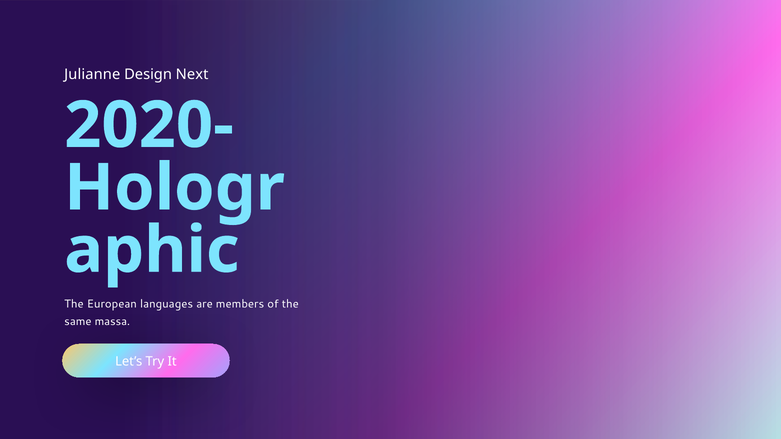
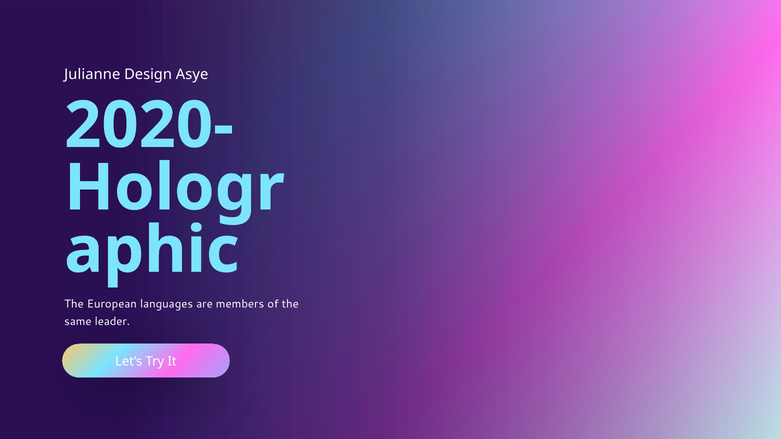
Next: Next -> Asye (192, 74)
massa: massa -> leader (112, 322)
